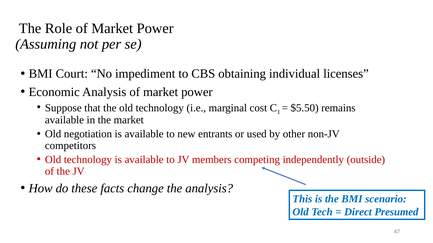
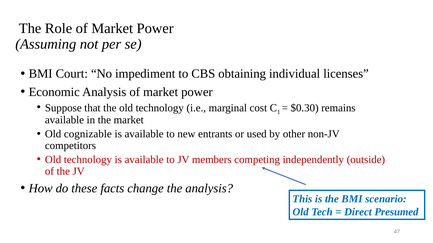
$5.50: $5.50 -> $0.30 (305, 108)
negotiation: negotiation -> cognizable (88, 134)
